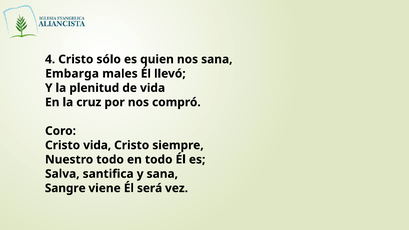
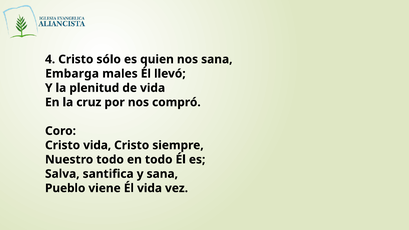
Sangre: Sangre -> Pueblo (65, 188)
Él será: será -> vida (150, 188)
